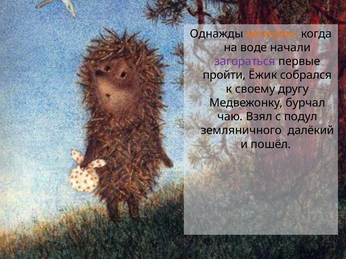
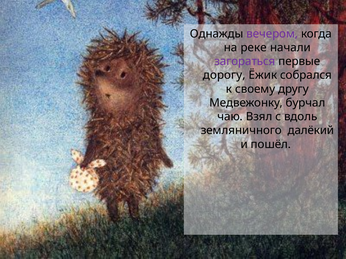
вечером colour: orange -> purple (272, 34)
воде: воде -> реке (254, 48)
пройти: пройти -> дорогу (224, 75)
подул: подул -> вдоль (301, 117)
